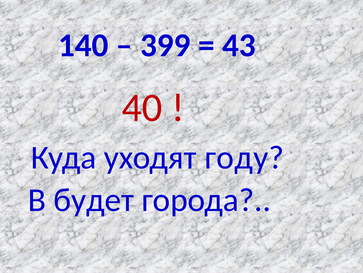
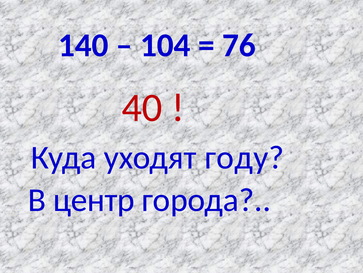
399: 399 -> 104 (165, 45)
43: 43 -> 76 (239, 45)
будет: будет -> центр (94, 200)
